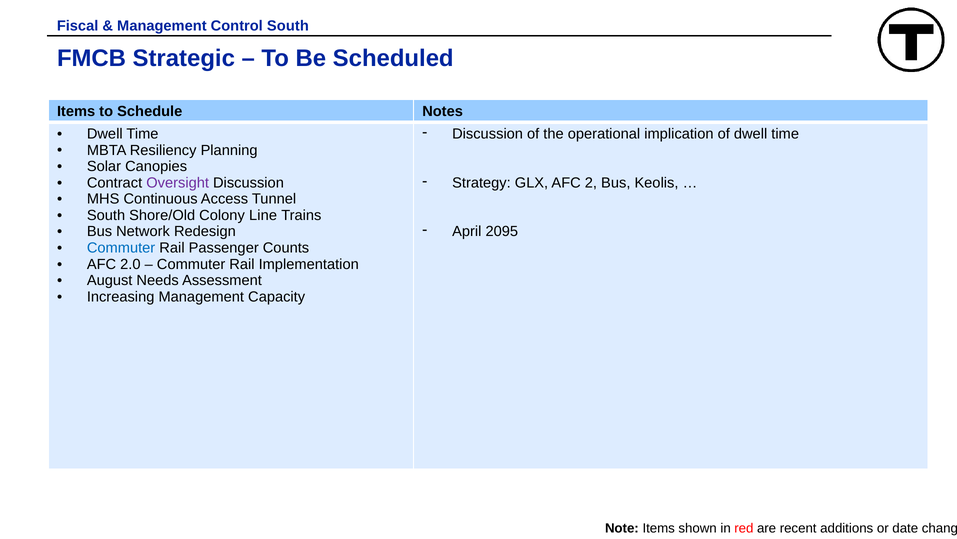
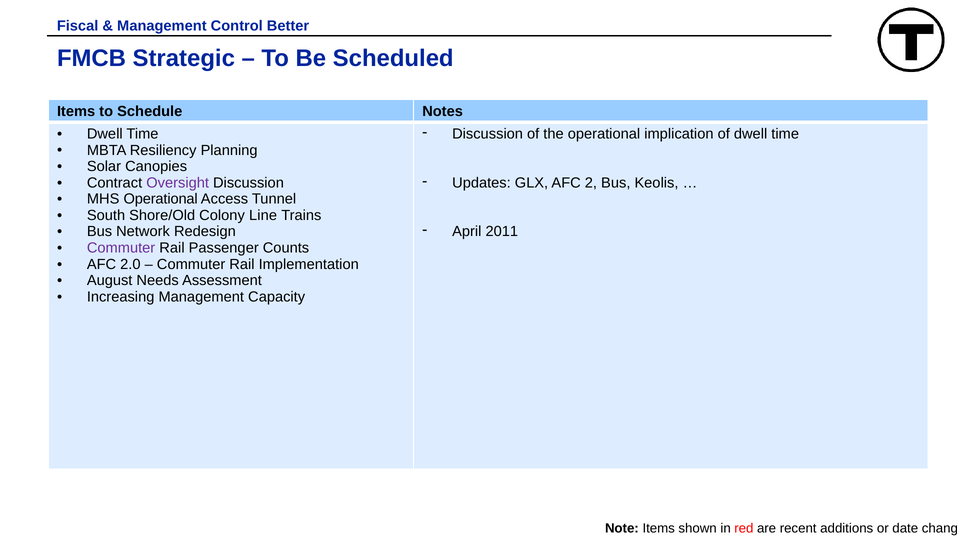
Control South: South -> Better (288, 26)
Strategy: Strategy -> Updates (481, 183)
MHS Continuous: Continuous -> Operational (161, 199)
2095: 2095 -> 2011 (502, 231)
Commuter colour: blue -> purple (121, 248)
